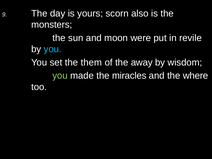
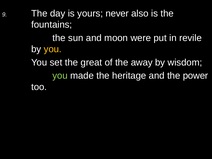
scorn: scorn -> never (117, 13)
monsters: monsters -> fountains (52, 25)
you colour: light blue -> yellow (53, 49)
them: them -> great (91, 62)
miracles: miracles -> heritage (129, 76)
where: where -> power (195, 76)
